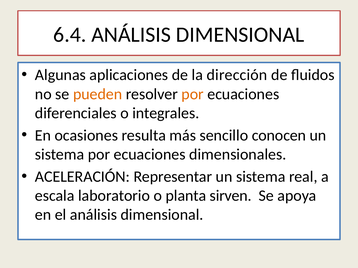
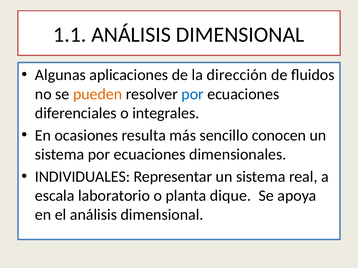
6.4: 6.4 -> 1.1 (70, 35)
por colour: orange -> blue (193, 94)
ACELERACIÓN: ACELERACIÓN -> INDIVIDUALES (82, 177)
sirven: sirven -> dique (231, 196)
